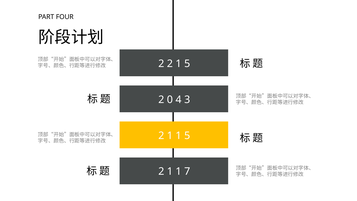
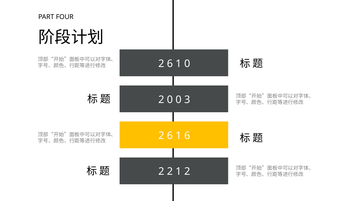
2: 2 -> 6 (170, 64)
5: 5 -> 0 (187, 64)
0 4: 4 -> 0 (179, 100)
1: 1 -> 6 (170, 135)
5: 5 -> 6 (187, 135)
1: 1 -> 2 (170, 171)
1 7: 7 -> 2 (187, 171)
